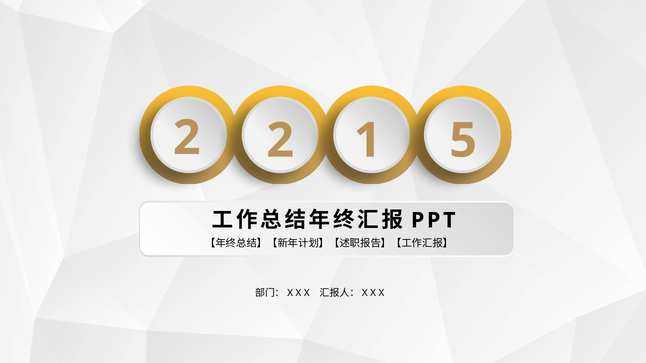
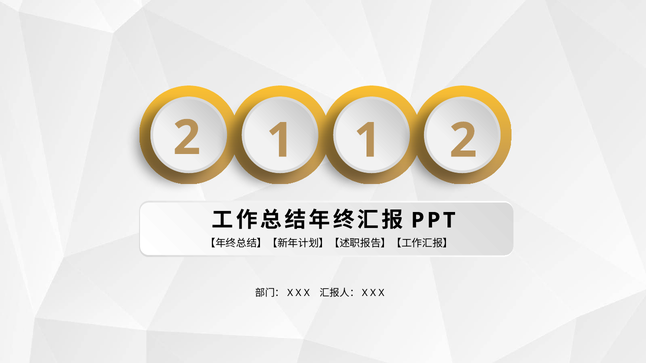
2 2: 2 -> 1 (280, 141)
1 5: 5 -> 2 (463, 141)
